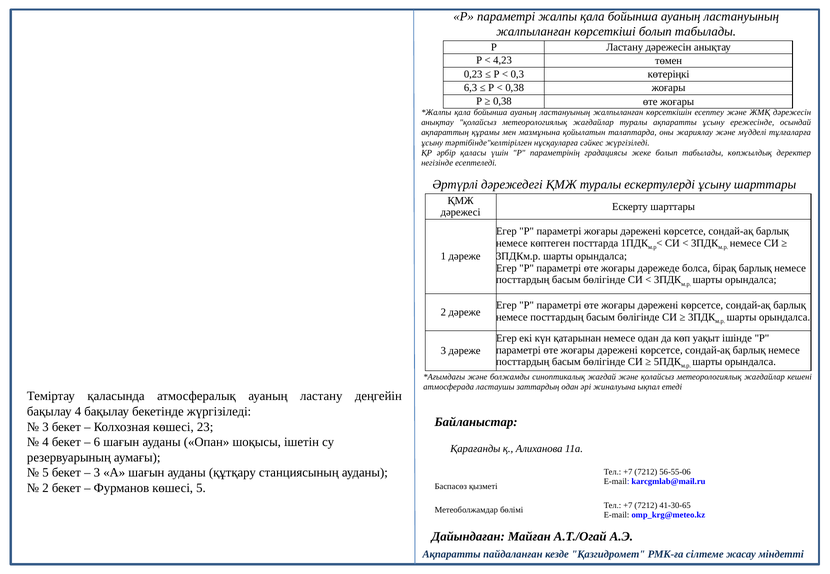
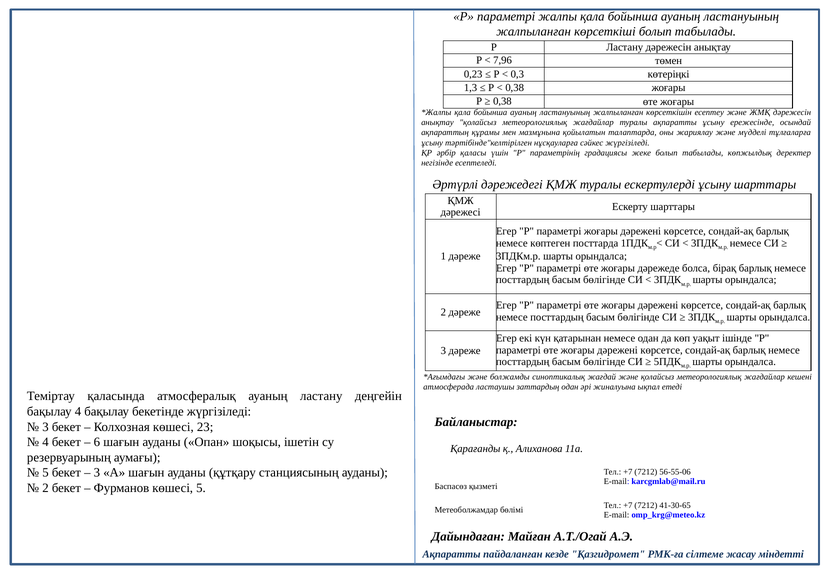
4,23: 4,23 -> 7,96 (503, 60)
6,3: 6,3 -> 1,3 (471, 88)
